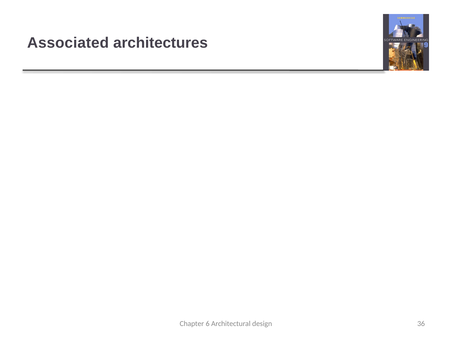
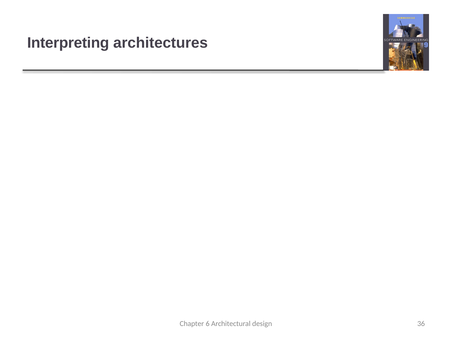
Associated: Associated -> Interpreting (68, 43)
